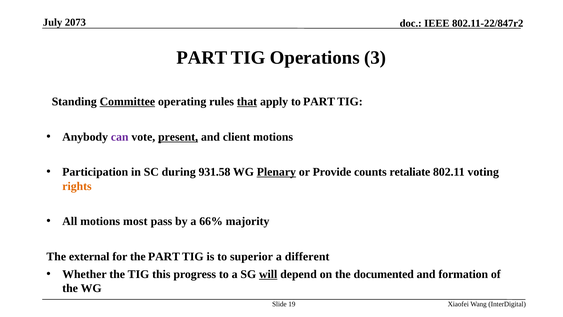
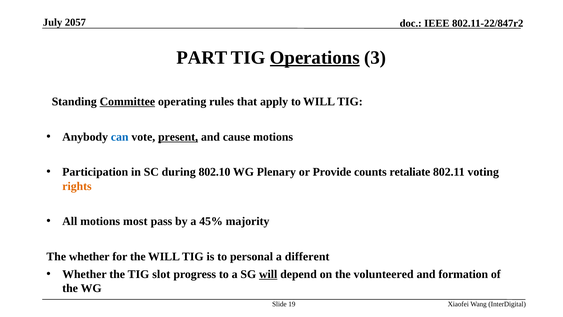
2073: 2073 -> 2057 (75, 22)
Operations underline: none -> present (315, 58)
that underline: present -> none (247, 101)
to PART: PART -> WILL (319, 101)
can colour: purple -> blue (120, 137)
client: client -> cause (237, 137)
931.58: 931.58 -> 802.10 (215, 172)
Plenary underline: present -> none (276, 172)
66%: 66% -> 45% (211, 221)
The external: external -> whether (89, 256)
the PART: PART -> WILL (164, 256)
superior: superior -> personal (252, 256)
this: this -> slot (161, 274)
documented: documented -> volunteered (384, 274)
